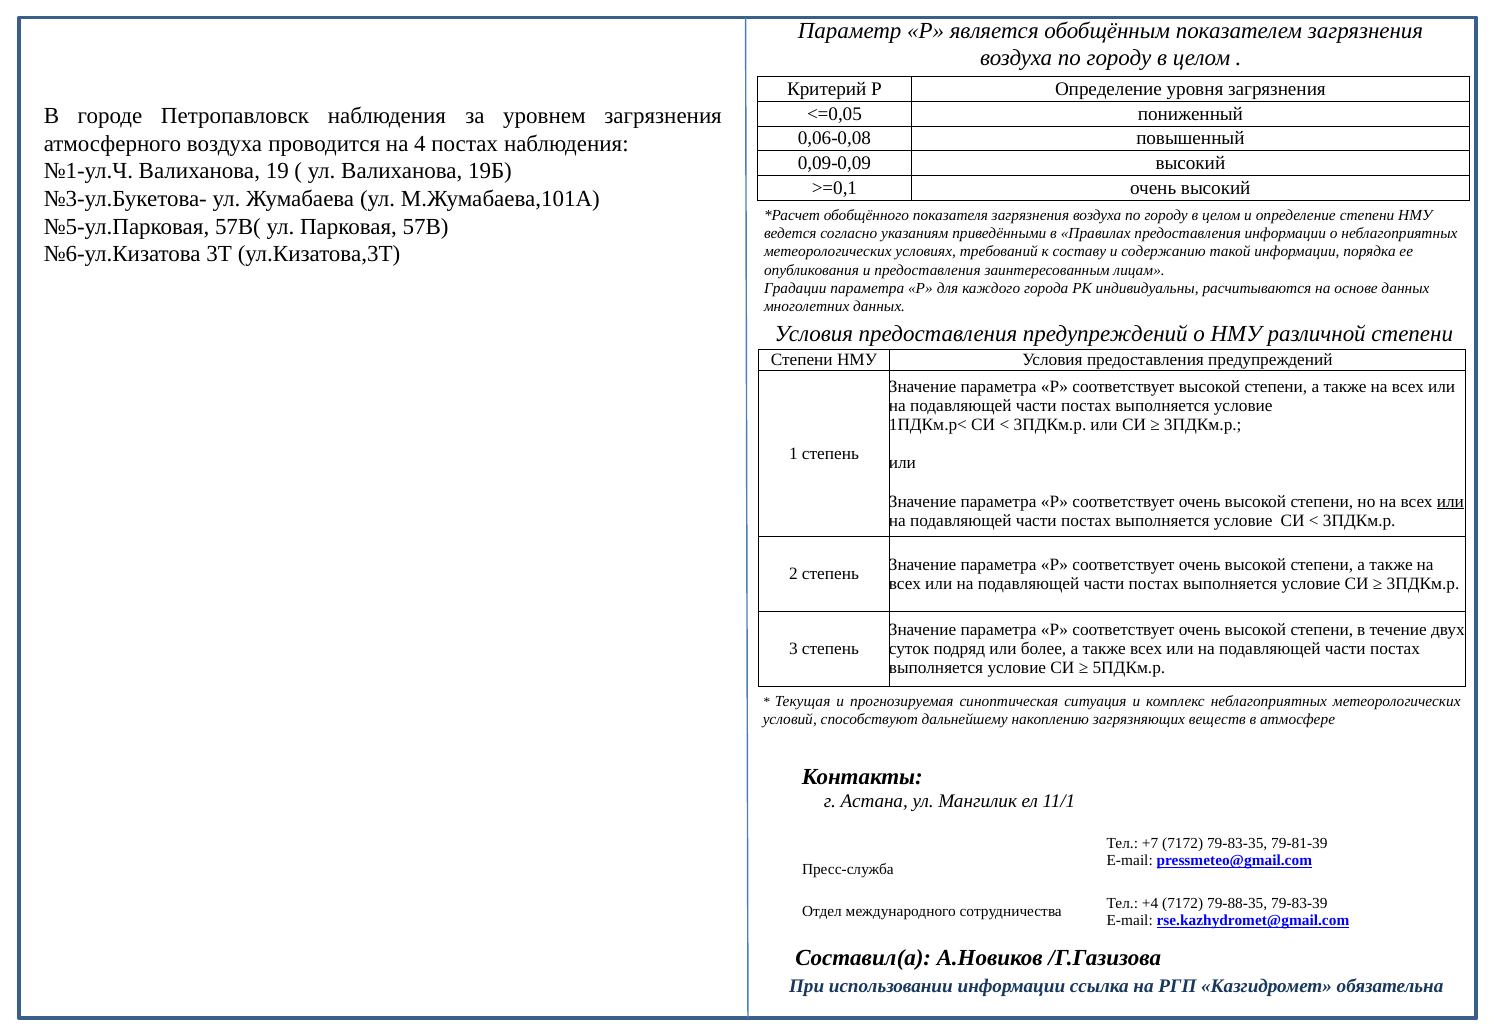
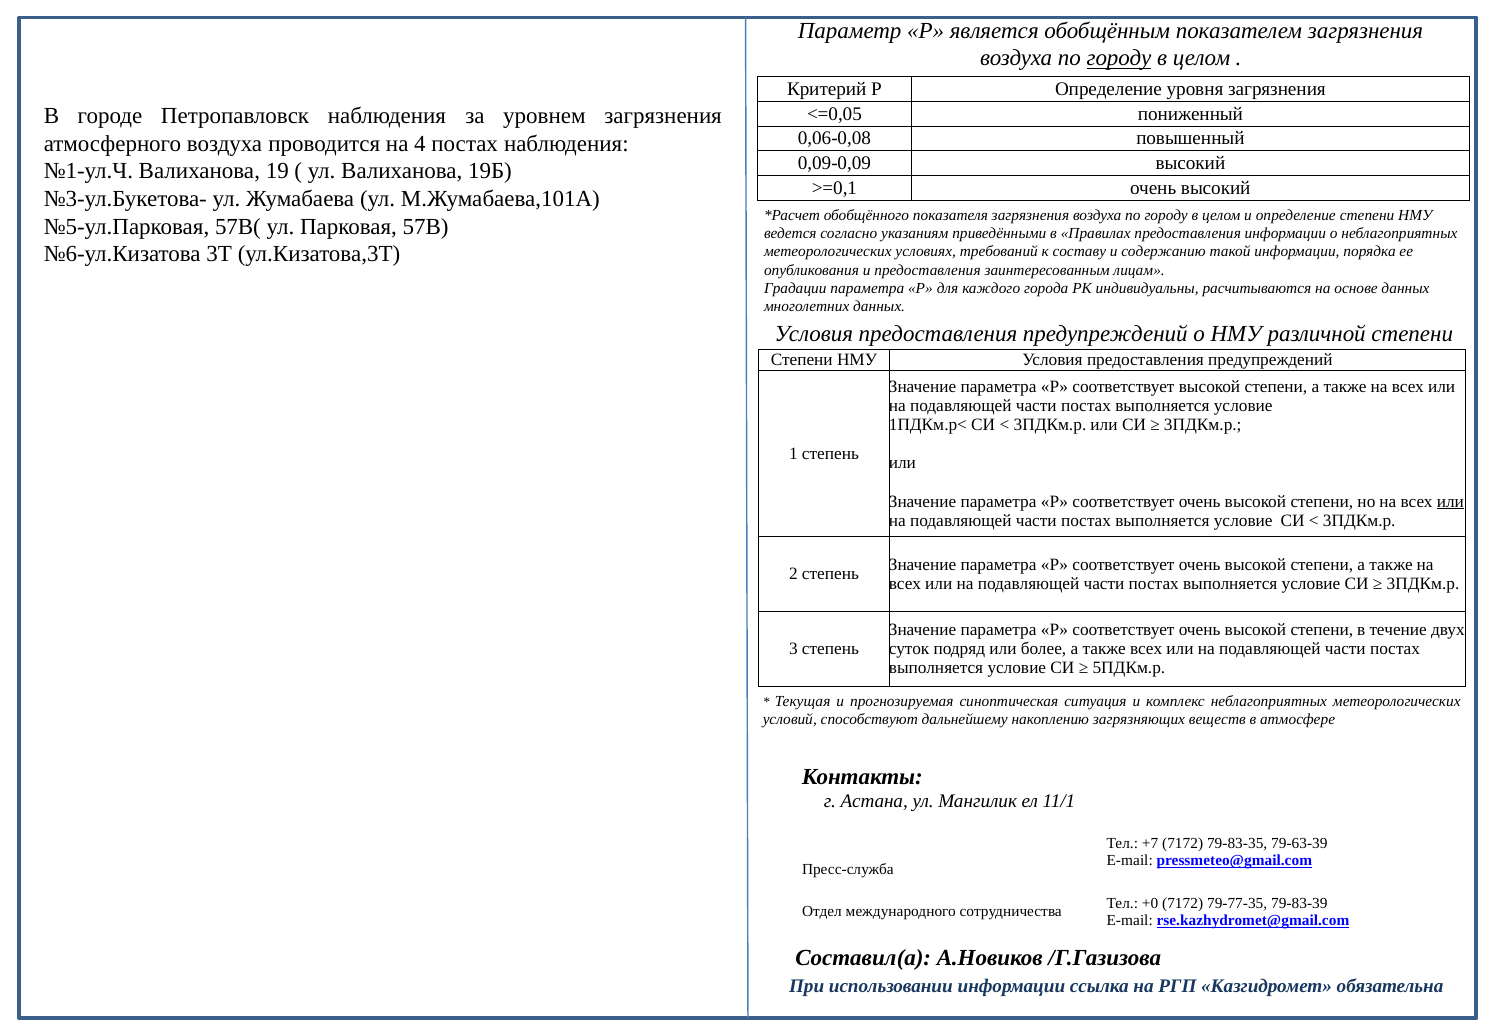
городу underline: none -> present (1119, 58)
79-81-39: 79-81-39 -> 79-63-39 (1299, 843)
+4: +4 -> +0 (1150, 903)
79-88-35: 79-88-35 -> 79-77-35 (1237, 903)
